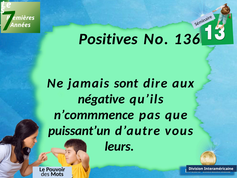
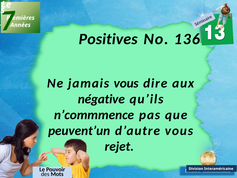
jamais sont: sont -> vous (126, 83)
puissant’un: puissant’un -> peuvent’un (79, 130)
leurs: leurs -> rejet (119, 146)
